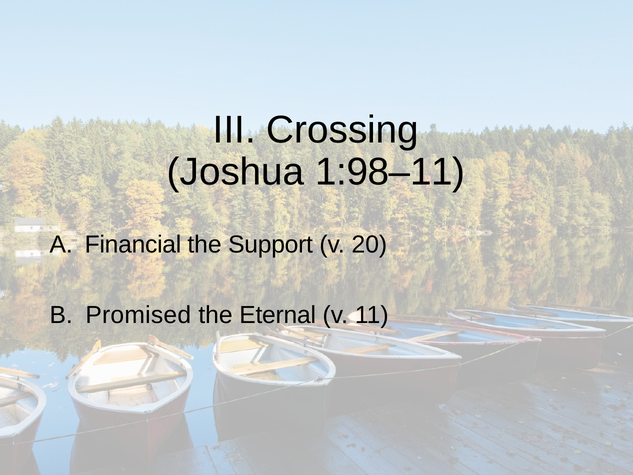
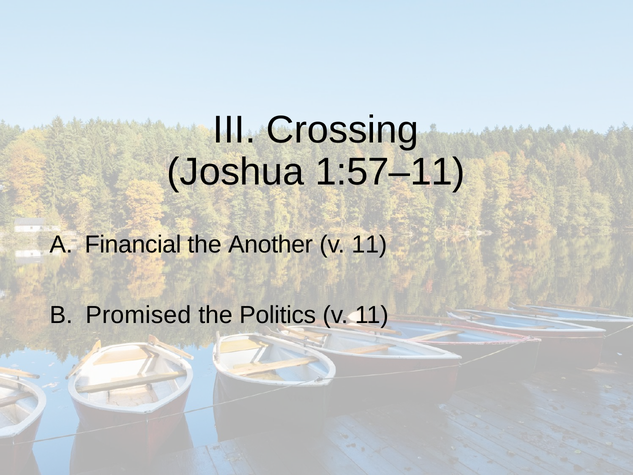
1:98–11: 1:98–11 -> 1:57–11 (390, 172)
Support: Support -> Another (271, 244)
20: 20 -> 11 (369, 244)
Eternal: Eternal -> Politics (278, 315)
